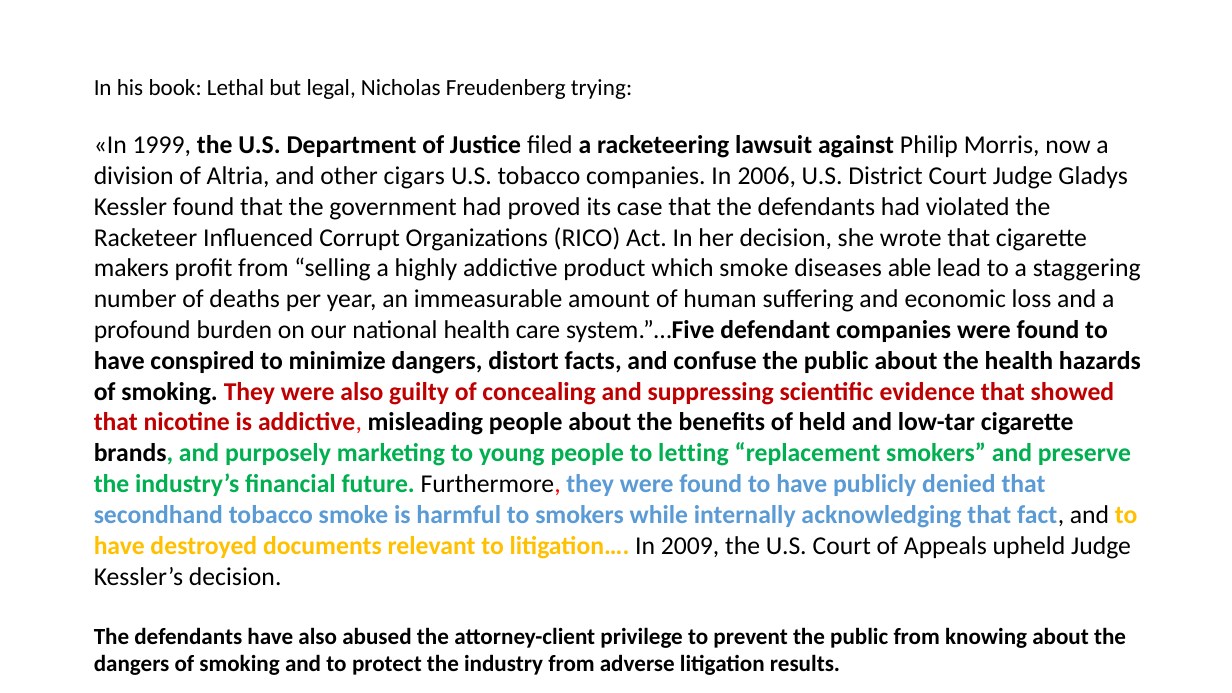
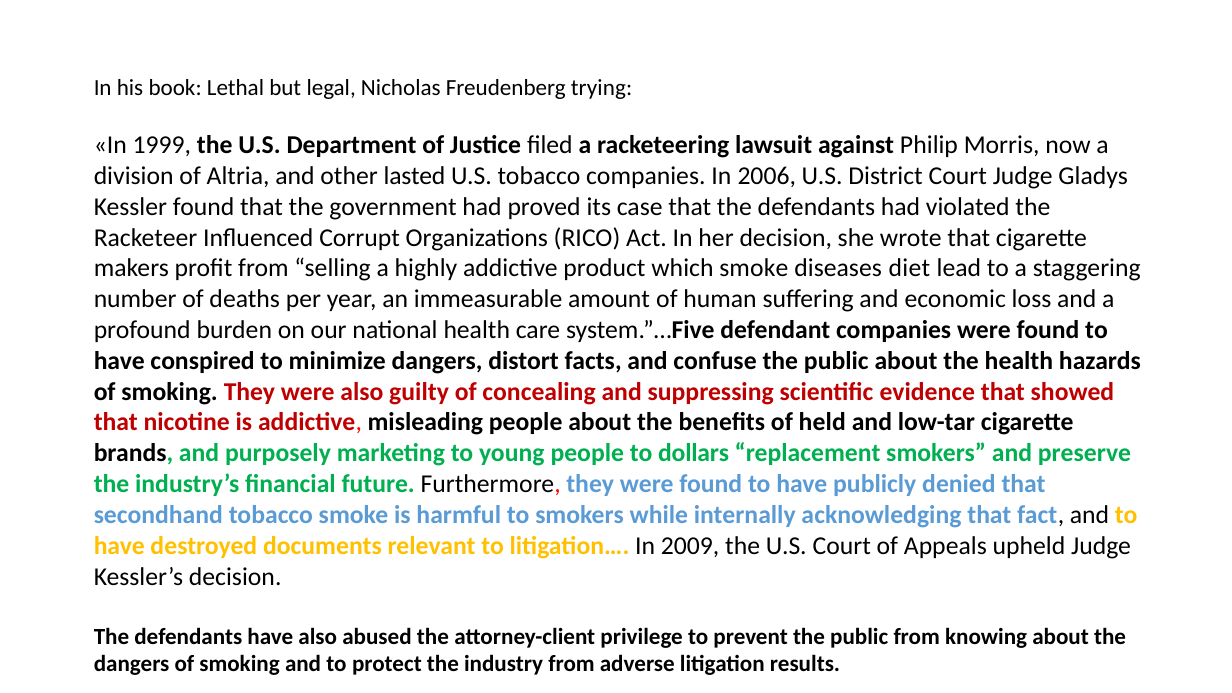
cigars: cigars -> lasted (415, 176)
able: able -> diet (909, 268)
letting: letting -> dollars (694, 453)
